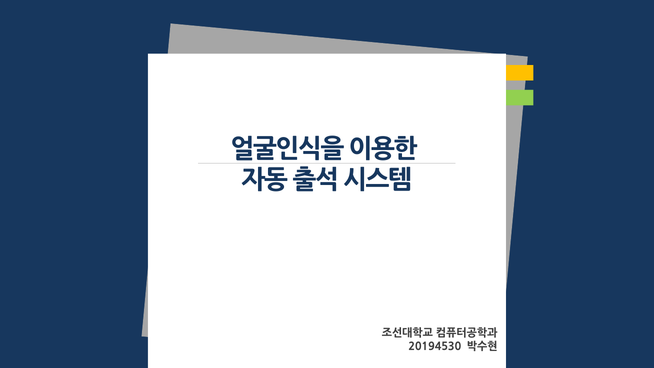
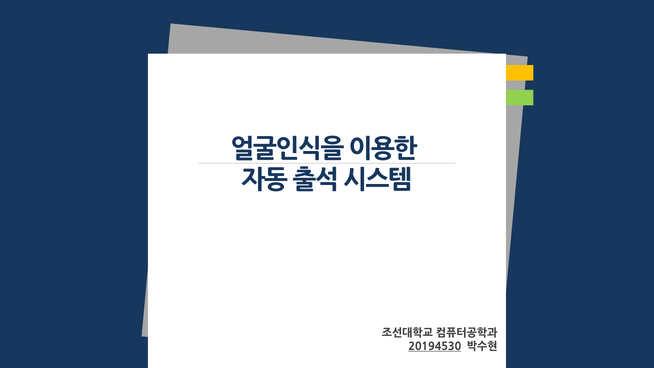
20194530 underline: none -> present (435, 346)
